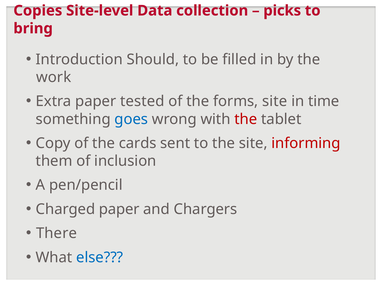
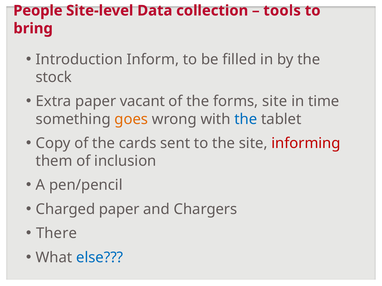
Copies: Copies -> People (38, 11)
picks: picks -> tools (282, 11)
Should: Should -> Inform (153, 60)
work: work -> stock (54, 77)
tested: tested -> vacant (142, 102)
goes colour: blue -> orange (131, 119)
the colour: red -> blue (246, 119)
